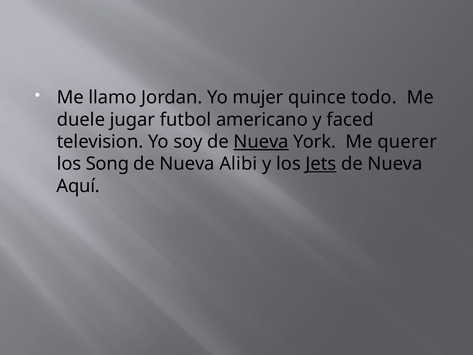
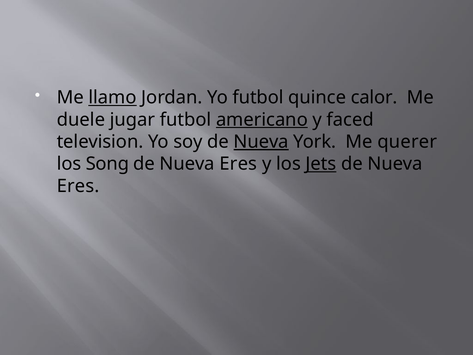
llamo underline: none -> present (113, 97)
Yo mujer: mujer -> futbol (258, 97)
todo: todo -> calor (374, 97)
americano underline: none -> present (262, 120)
Alibi: Alibi -> Eres (238, 164)
Aquí: Aquí -> Eres (78, 186)
